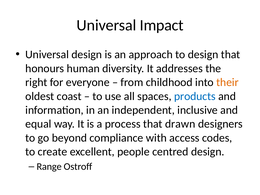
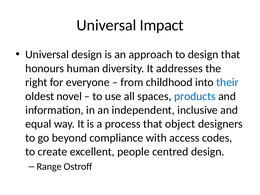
their colour: orange -> blue (227, 82)
coast: coast -> novel (69, 96)
drawn: drawn -> object (180, 124)
